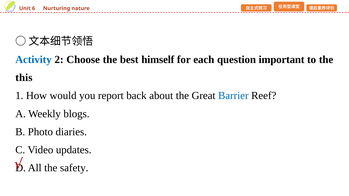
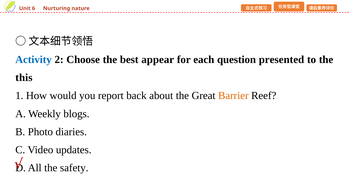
himself: himself -> appear (158, 60)
important: important -> presented (281, 60)
Barrier colour: blue -> orange (233, 96)
